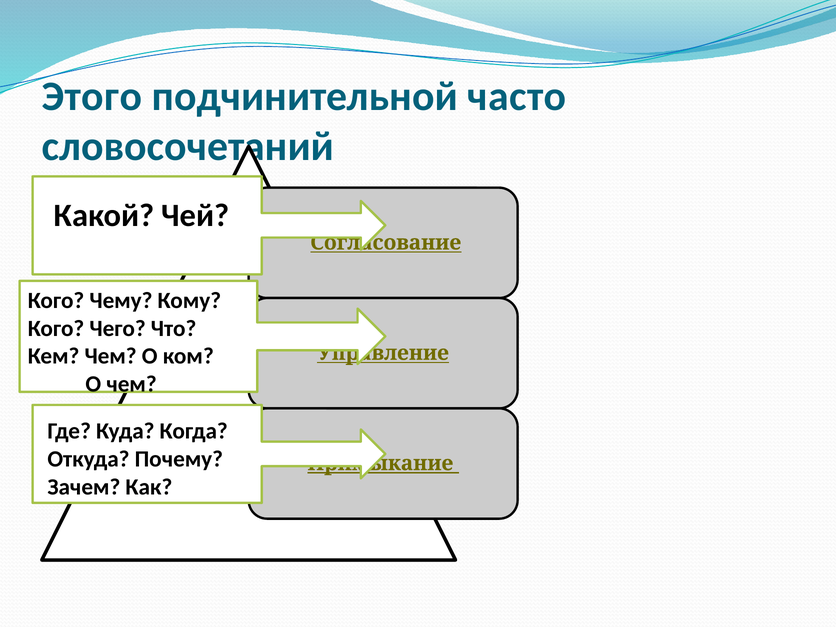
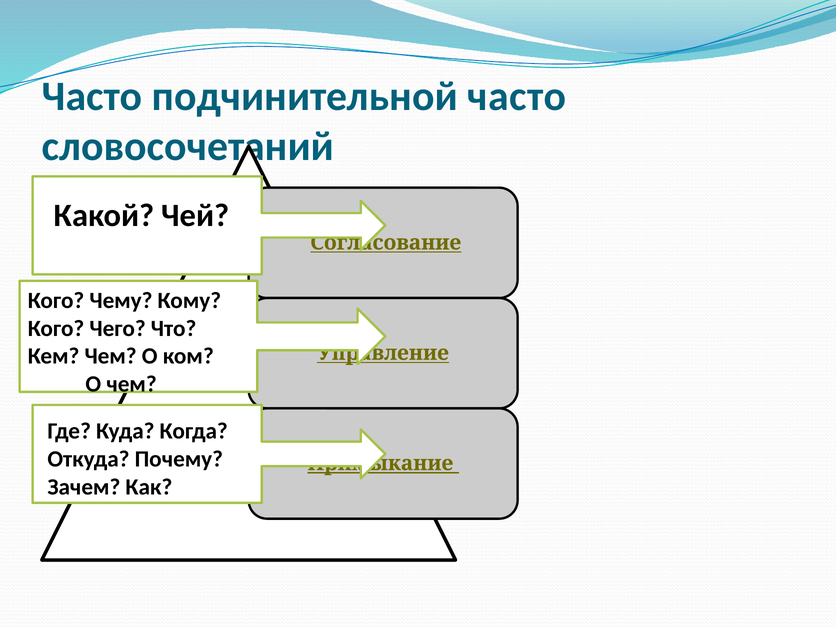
Этого: Этого -> Часто (92, 97)
